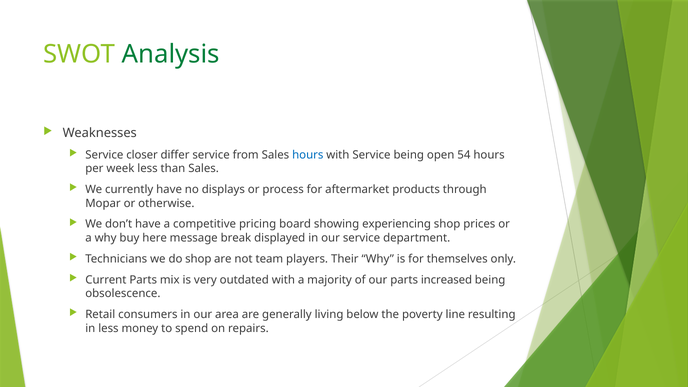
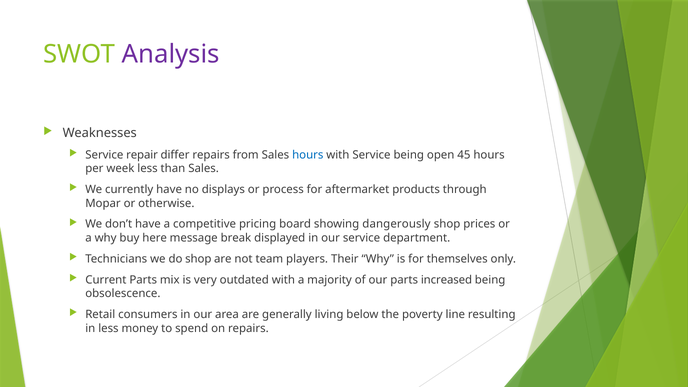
Analysis colour: green -> purple (171, 54)
closer: closer -> repair (142, 155)
differ service: service -> repairs (211, 155)
54: 54 -> 45 (464, 155)
experiencing: experiencing -> dangerously (396, 224)
